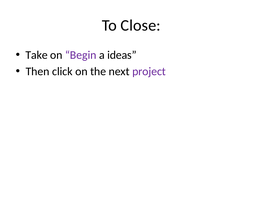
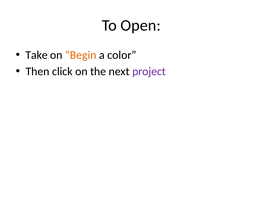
Close: Close -> Open (141, 25)
Begin colour: purple -> orange (81, 55)
ideas: ideas -> color (122, 55)
